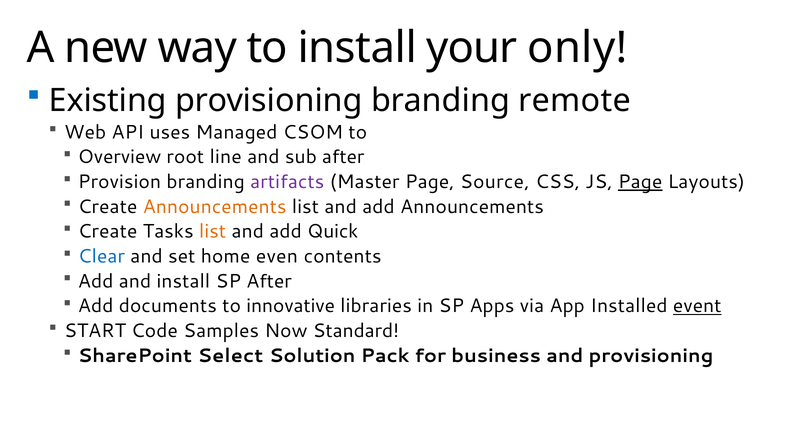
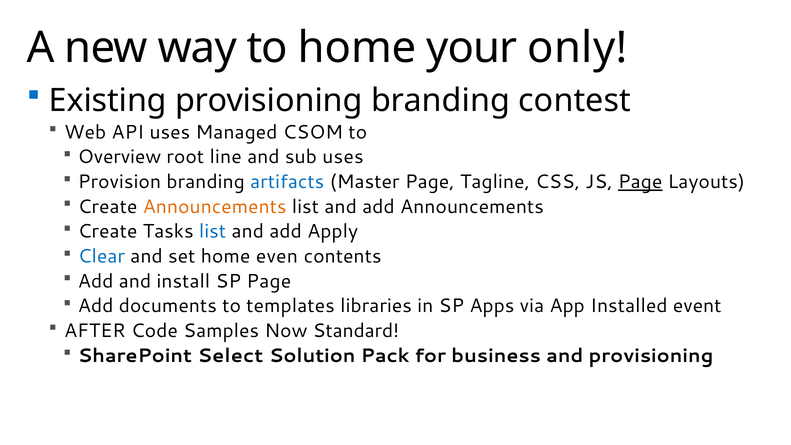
to install: install -> home (357, 48)
remote: remote -> contest (575, 100)
sub after: after -> uses (343, 157)
artifacts colour: purple -> blue (287, 182)
Source: Source -> Tagline (495, 182)
list colour: orange -> blue (213, 232)
Quick: Quick -> Apply (333, 232)
SP After: After -> Page (269, 281)
innovative: innovative -> templates (291, 306)
event underline: present -> none (697, 306)
START: START -> AFTER (95, 331)
